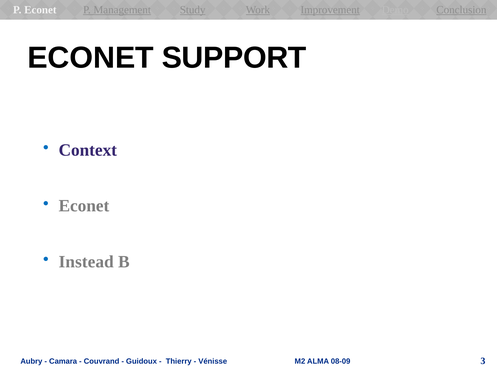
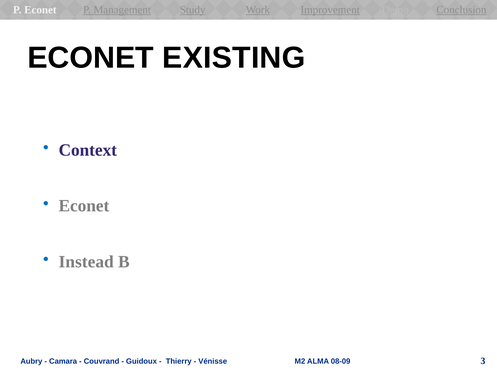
SUPPORT: SUPPORT -> EXISTING (234, 58)
